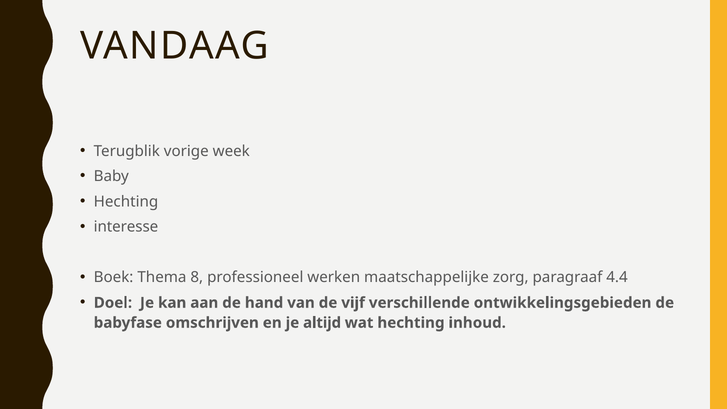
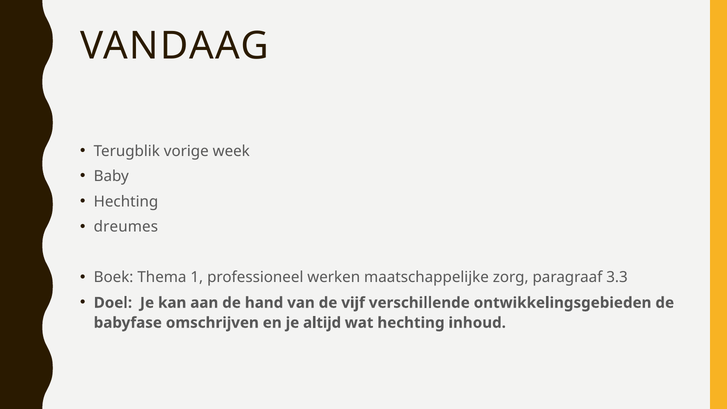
interesse: interesse -> dreumes (126, 227)
8: 8 -> 1 (197, 277)
4.4: 4.4 -> 3.3 (617, 277)
